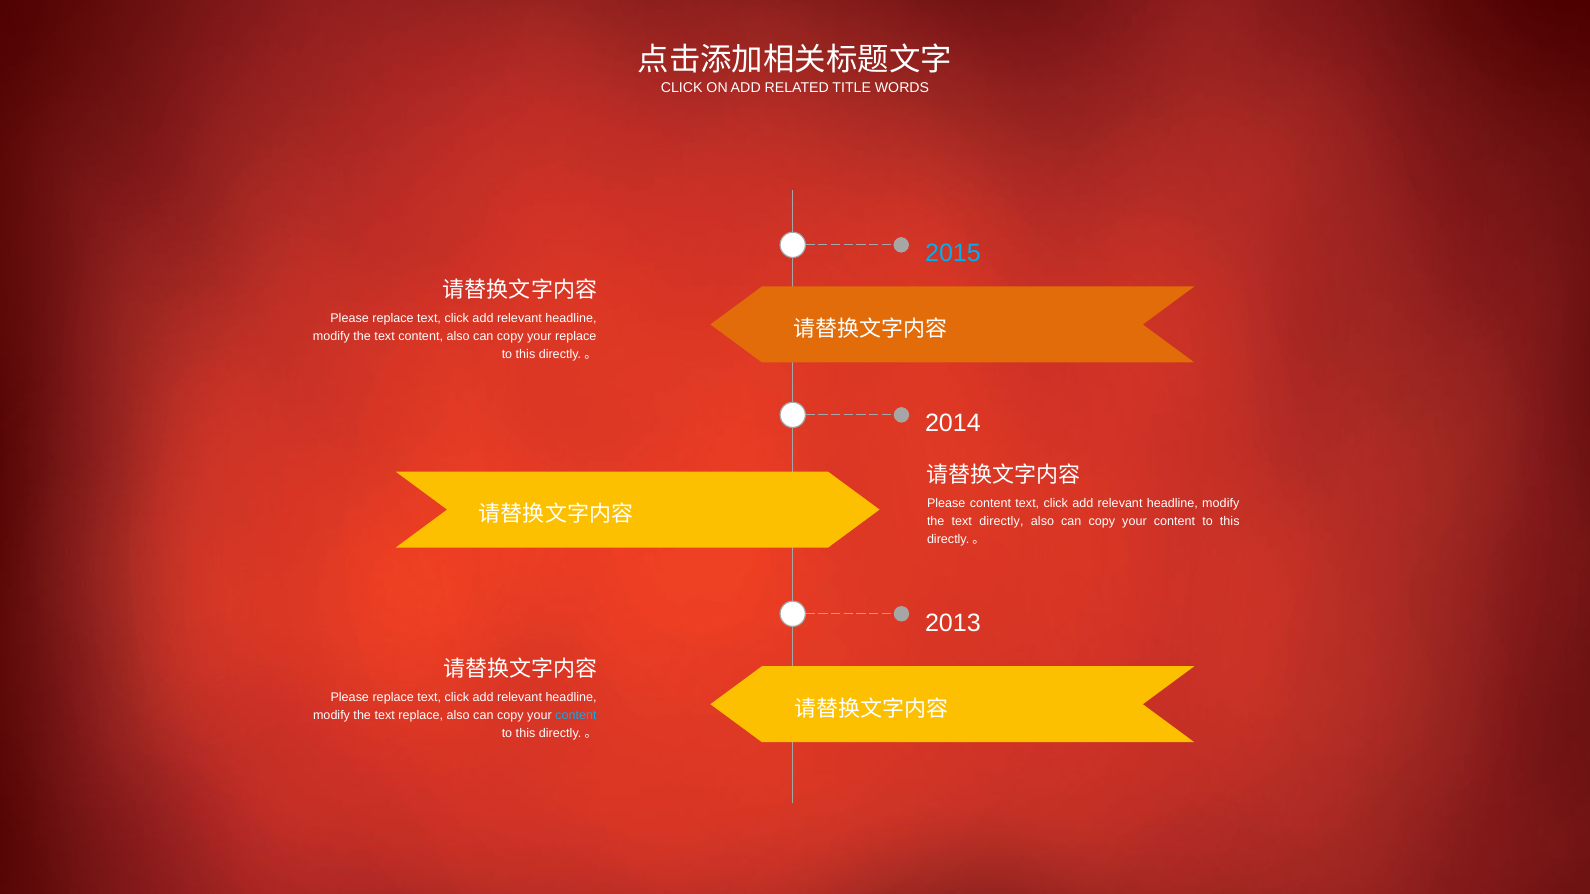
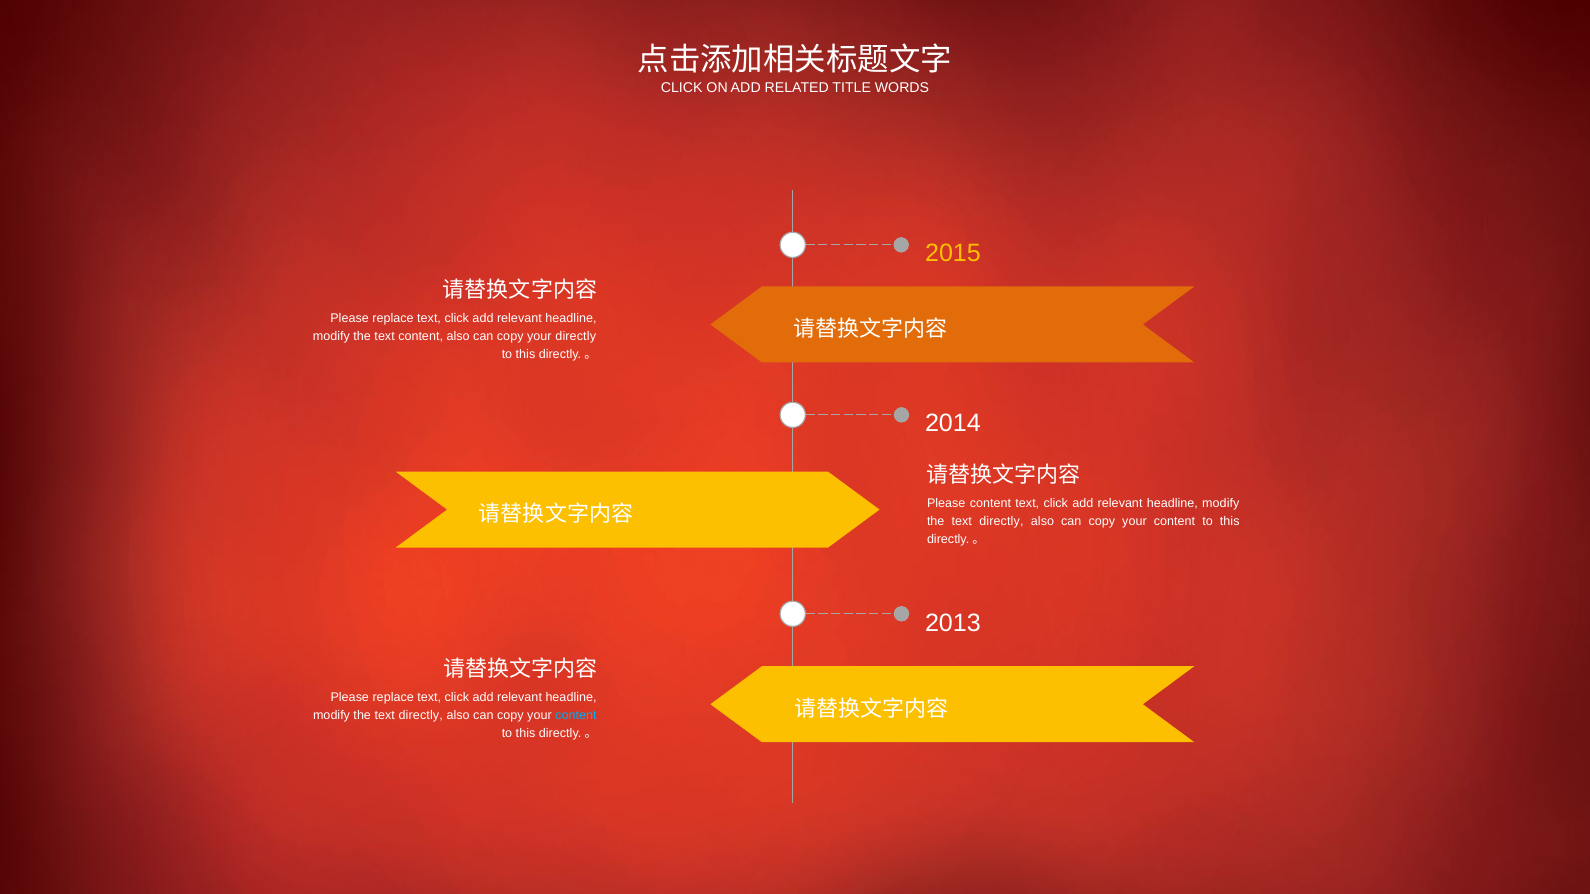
2015 colour: light blue -> yellow (953, 253)
your replace: replace -> directly (576, 336)
replace: replace -> directly (421, 716)
